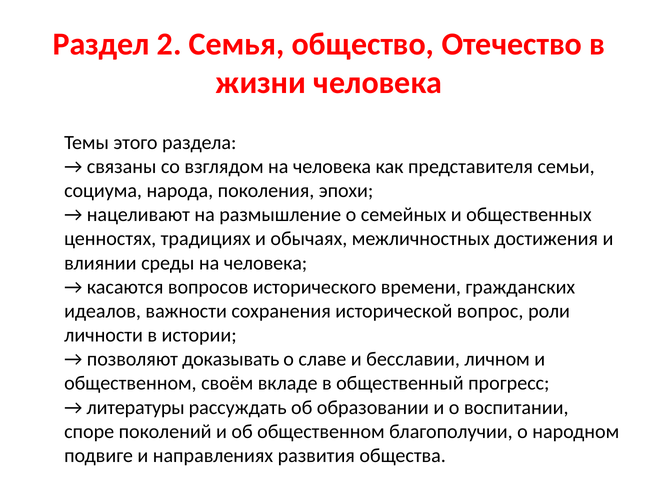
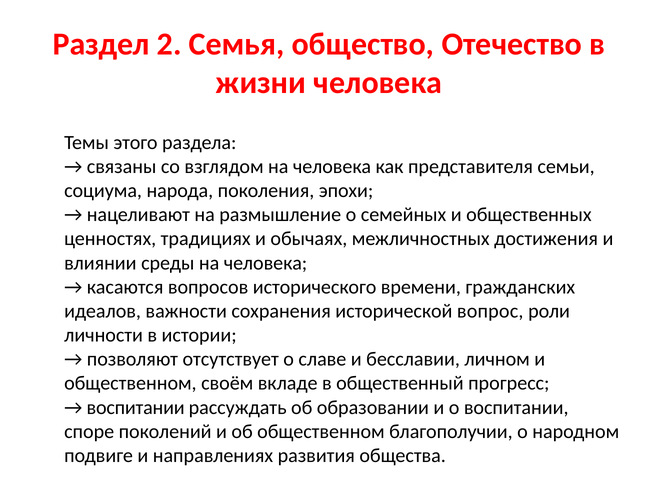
доказывать: доказывать -> отсутствует (231, 360)
литературы: литературы -> воспитании (136, 408)
